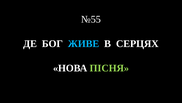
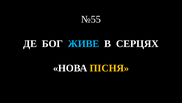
ПІСНЯ colour: light green -> yellow (109, 68)
